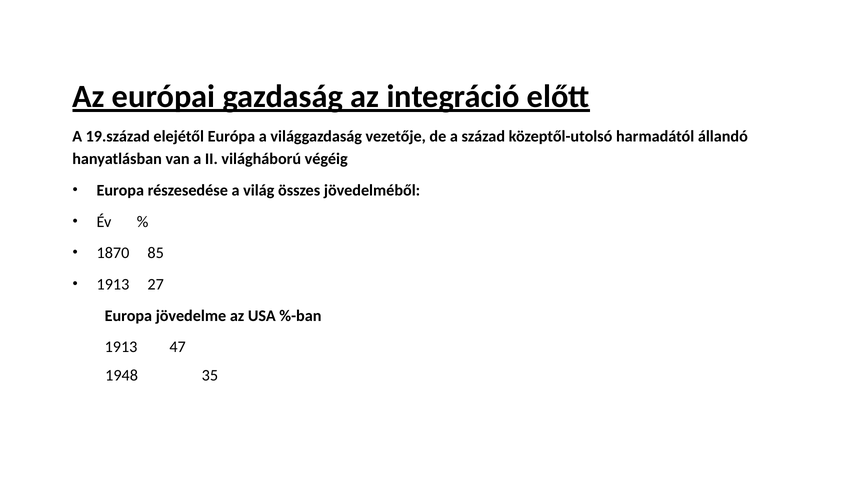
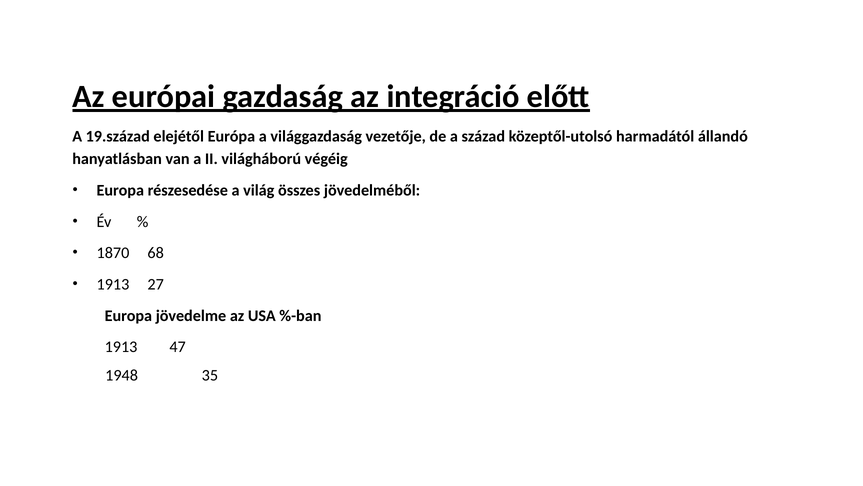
85: 85 -> 68 (156, 253)
